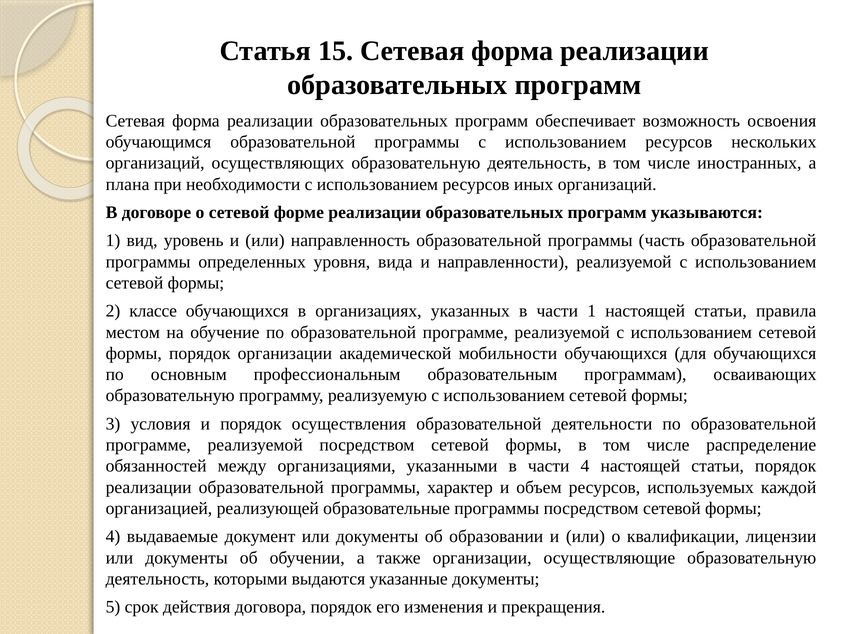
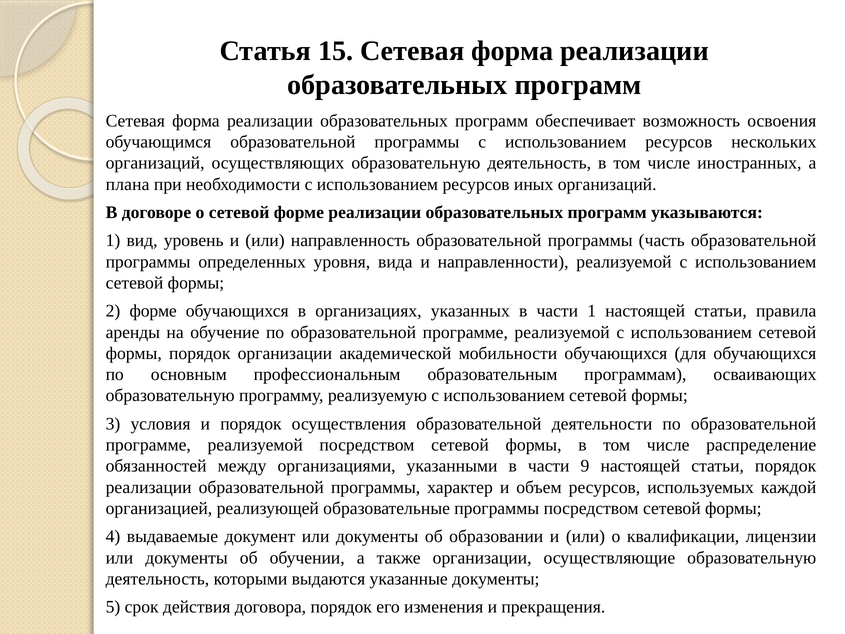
2 классе: классе -> форме (153, 311)
местом: местом -> аренды (133, 332)
части 4: 4 -> 9 (585, 466)
